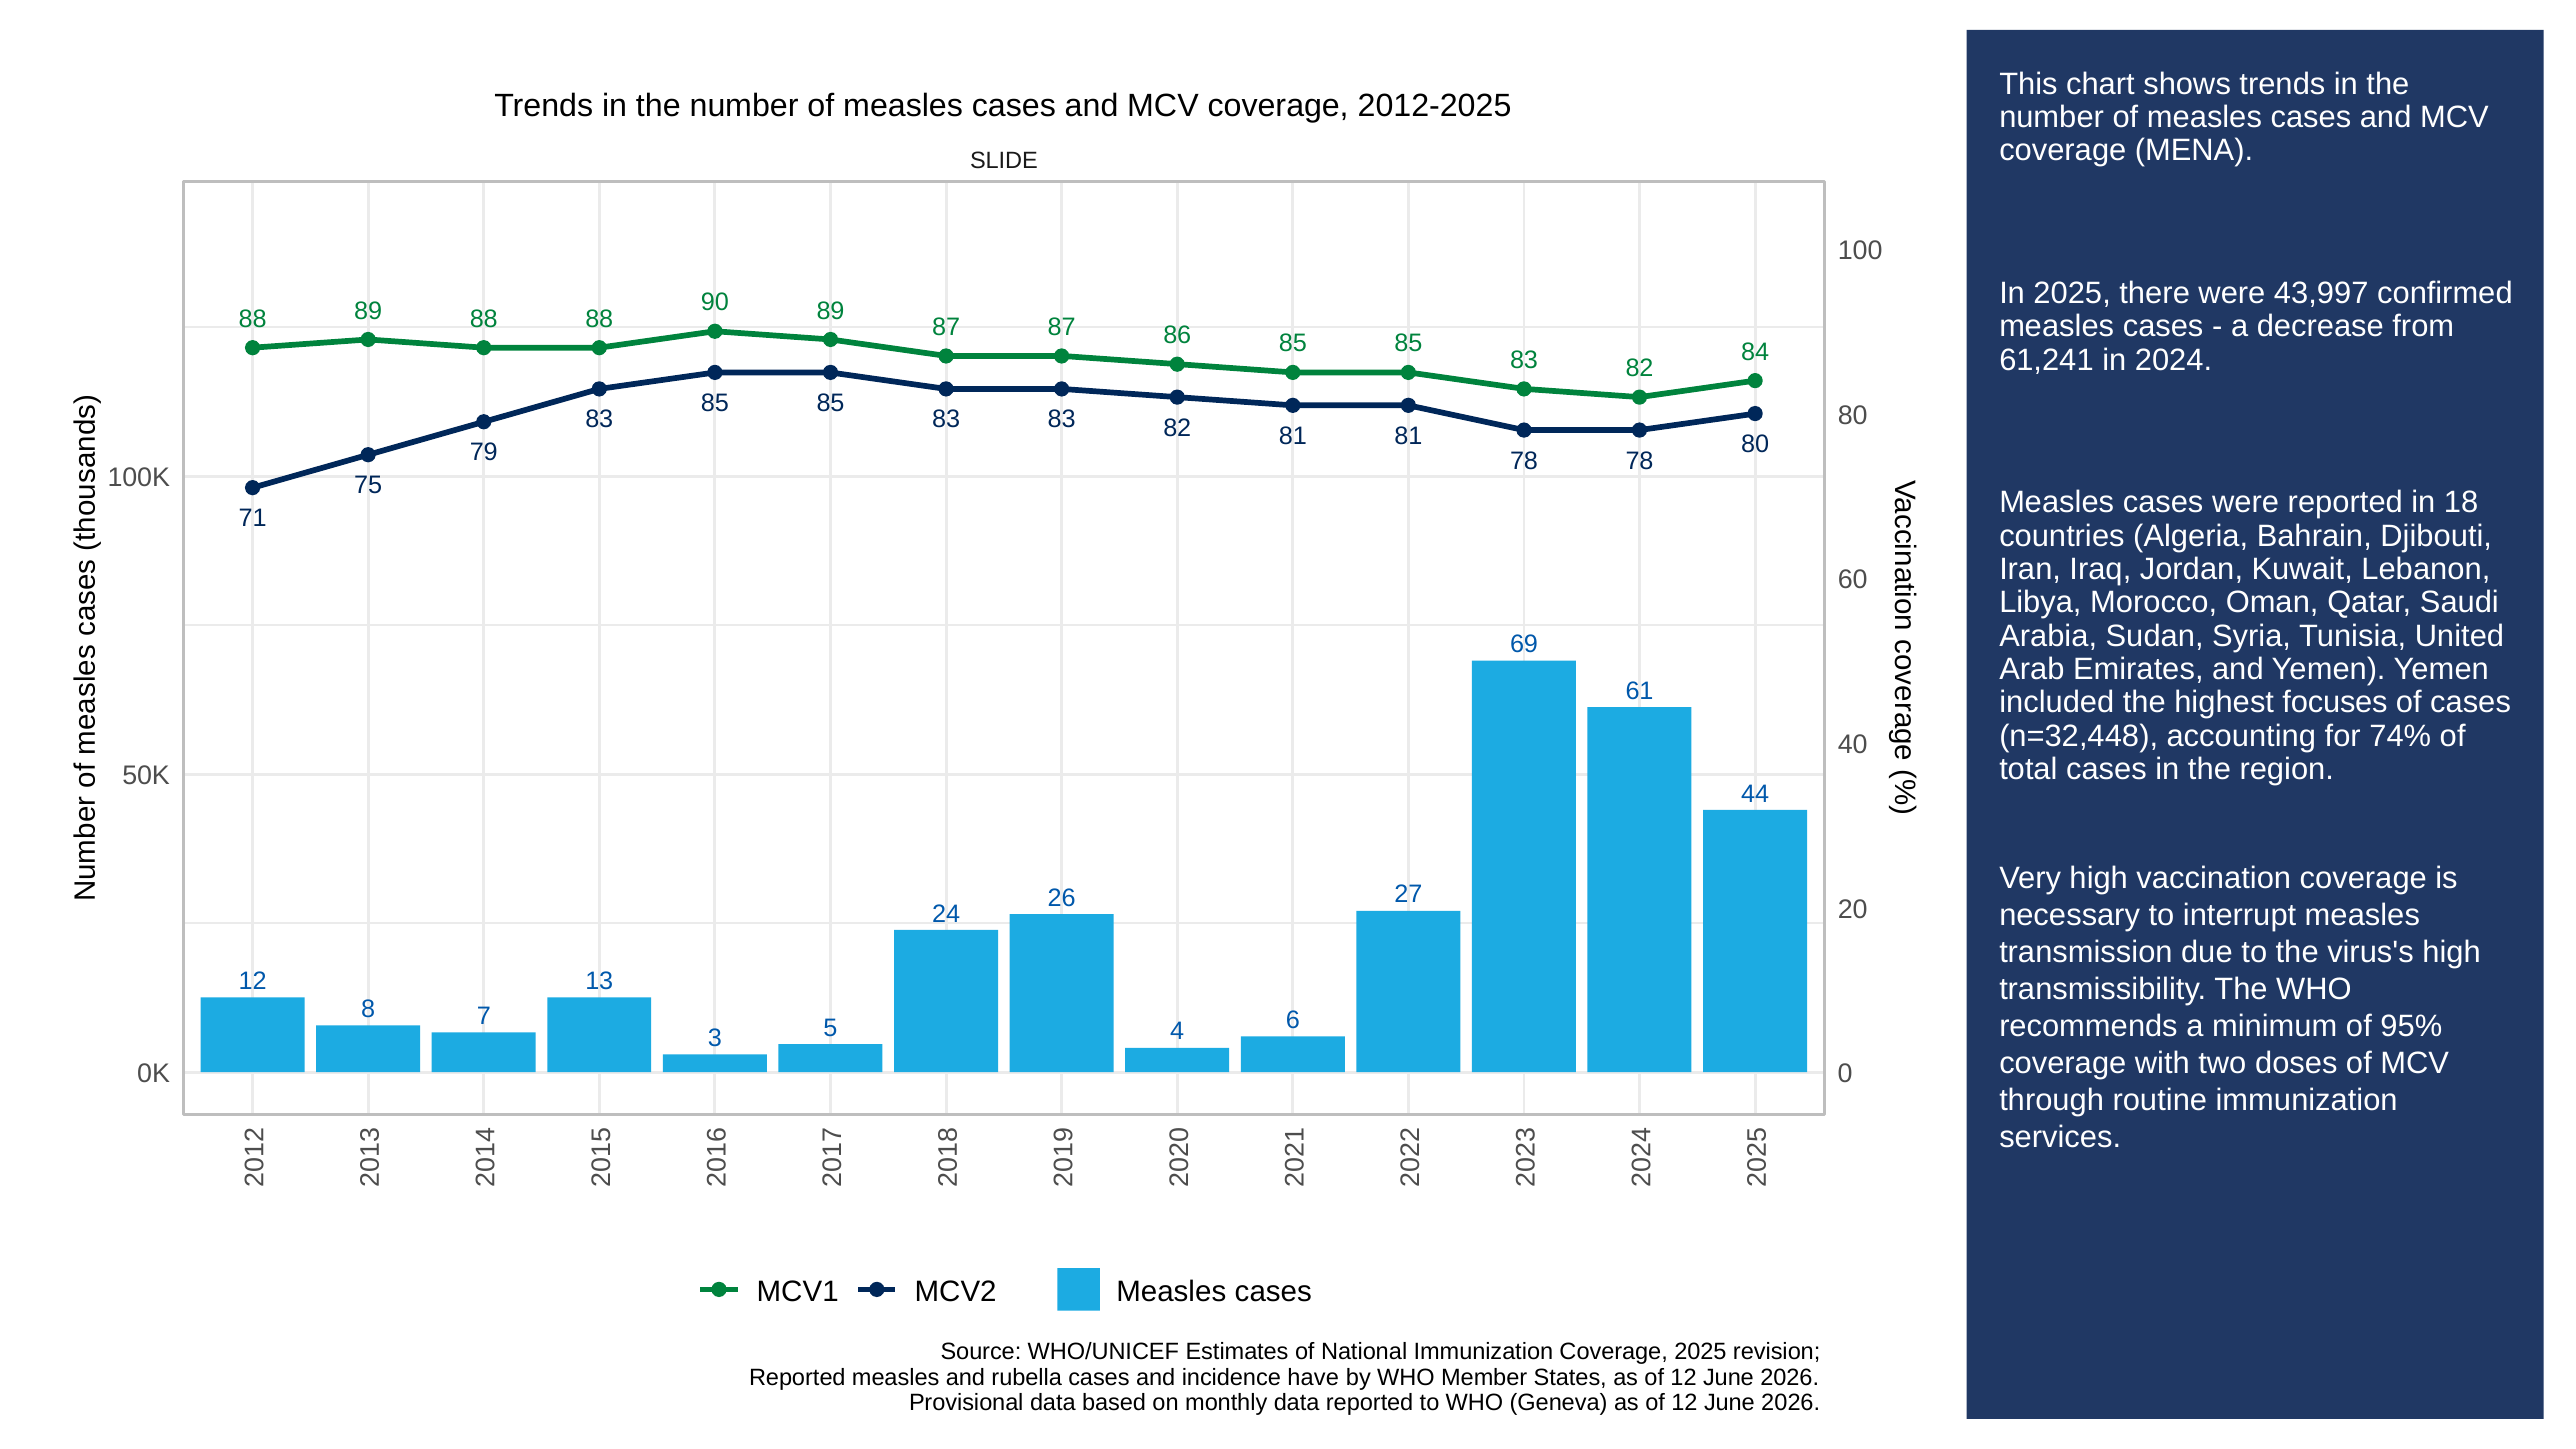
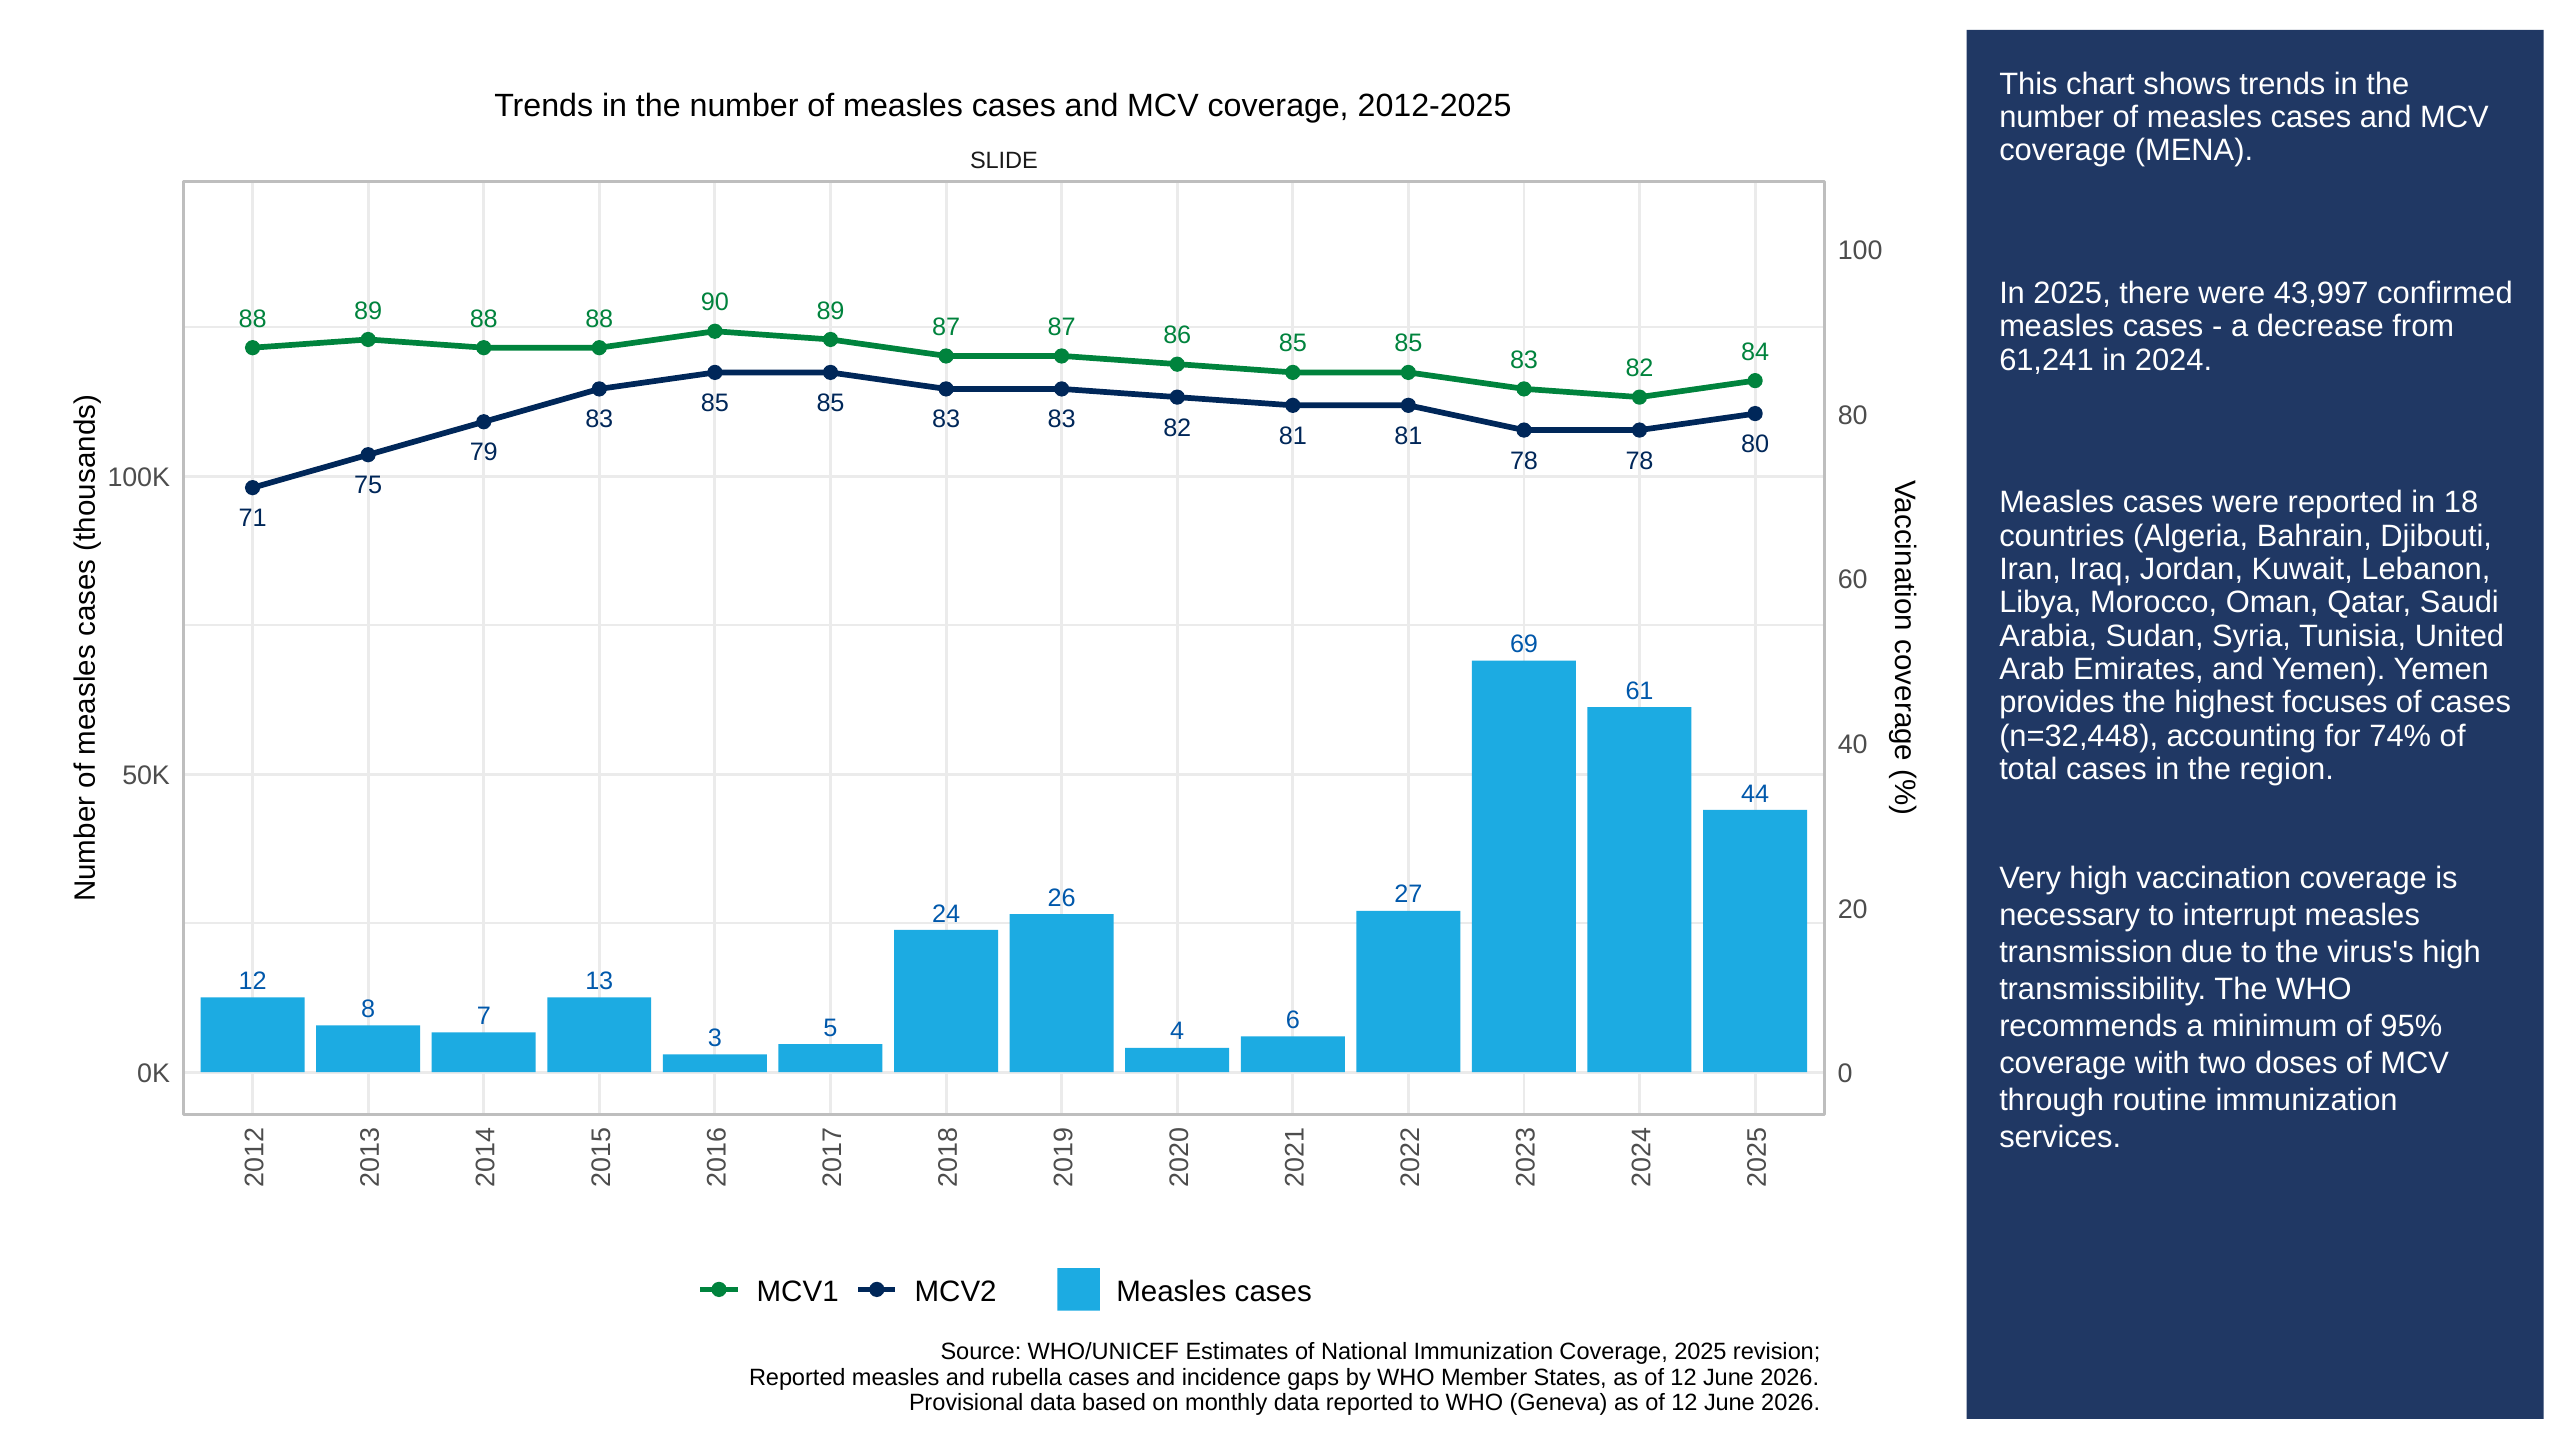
included: included -> provides (2057, 703)
have: have -> gaps (1313, 1378)
